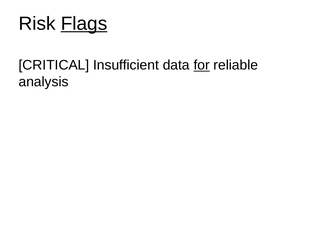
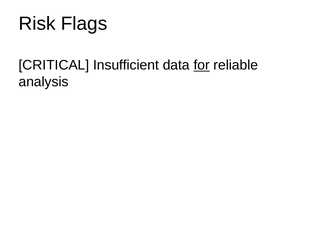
Flags underline: present -> none (84, 24)
